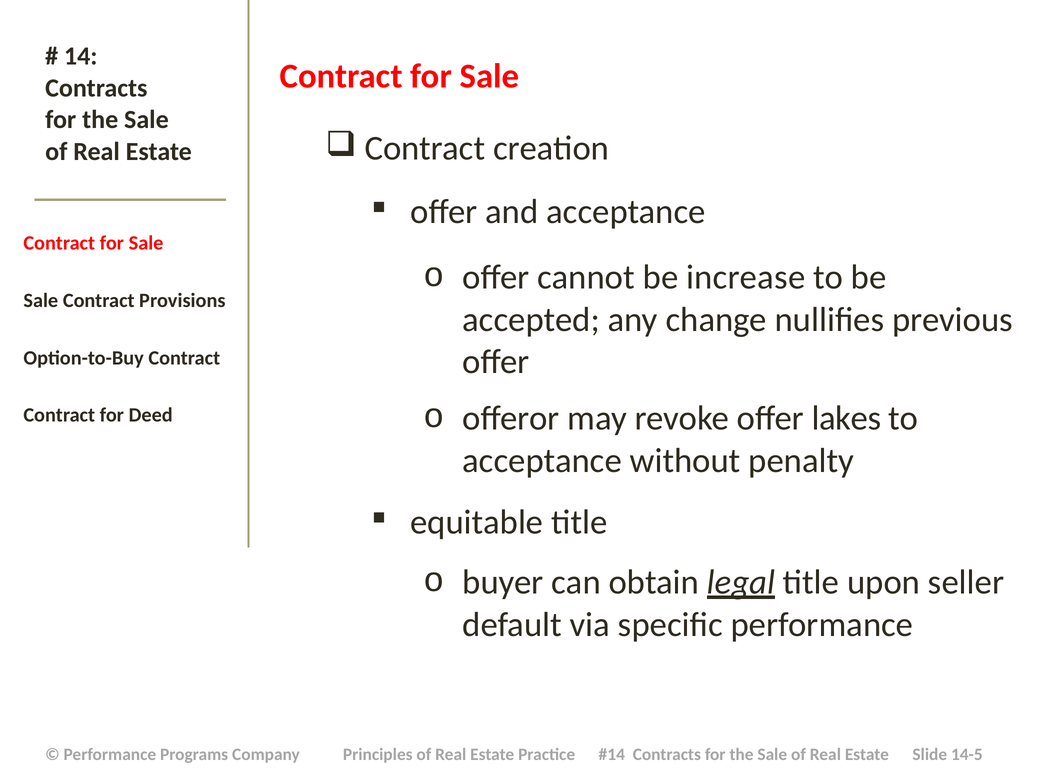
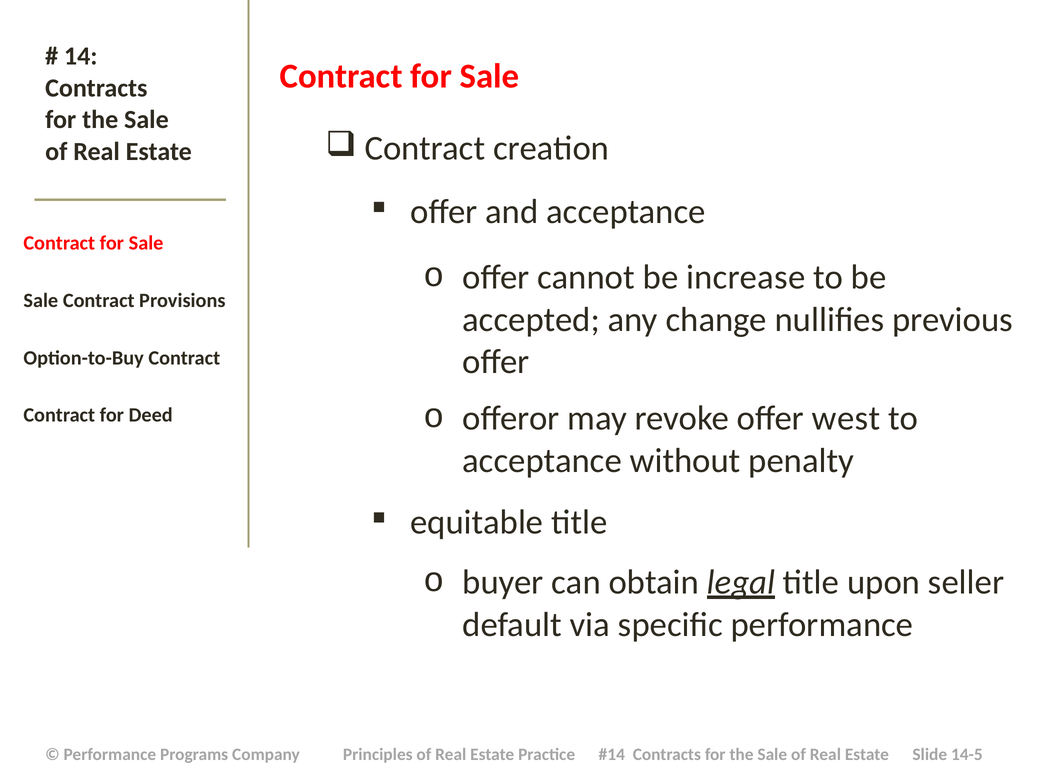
lakes: lakes -> west (846, 418)
